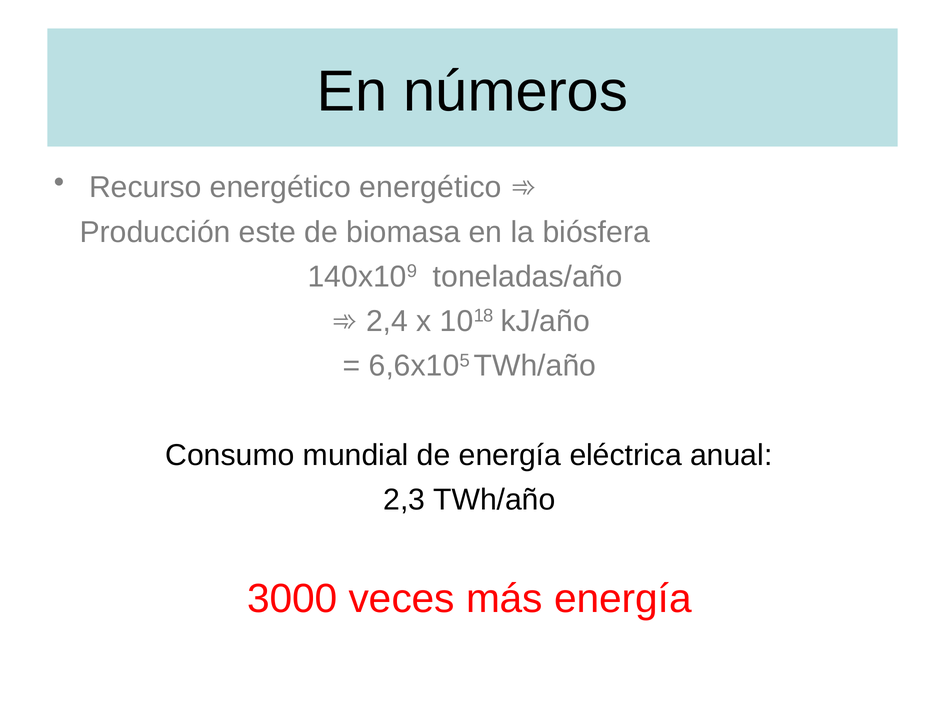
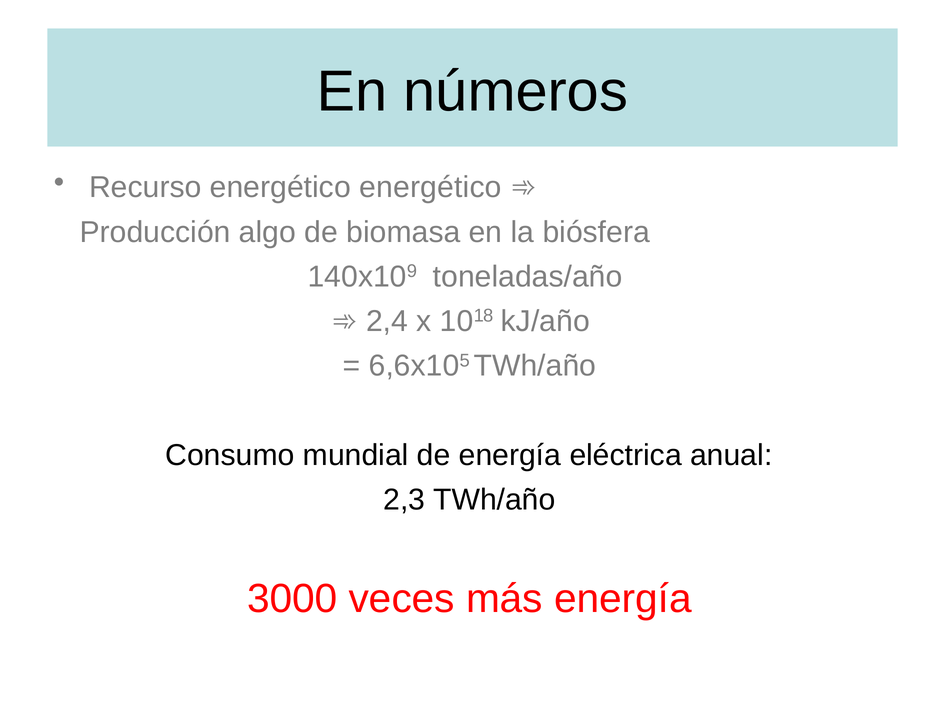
este: este -> algo (268, 232)
